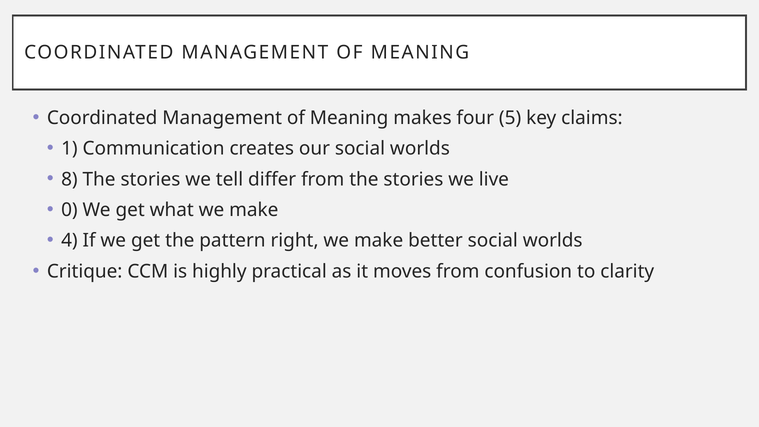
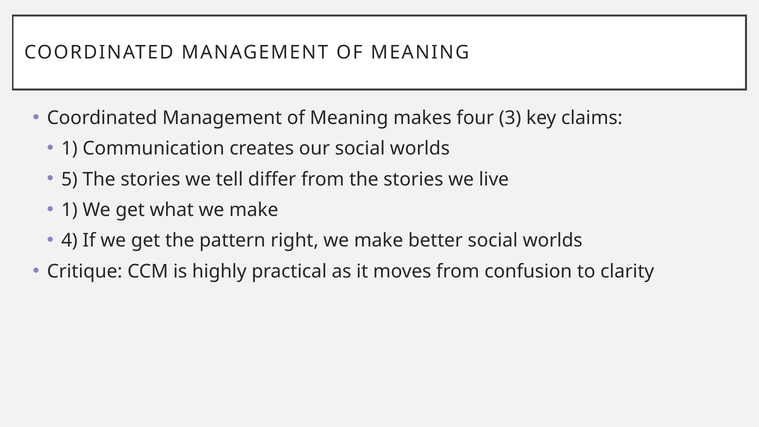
5: 5 -> 3 (510, 118)
8: 8 -> 5 (69, 179)
0: 0 -> 1 (69, 210)
